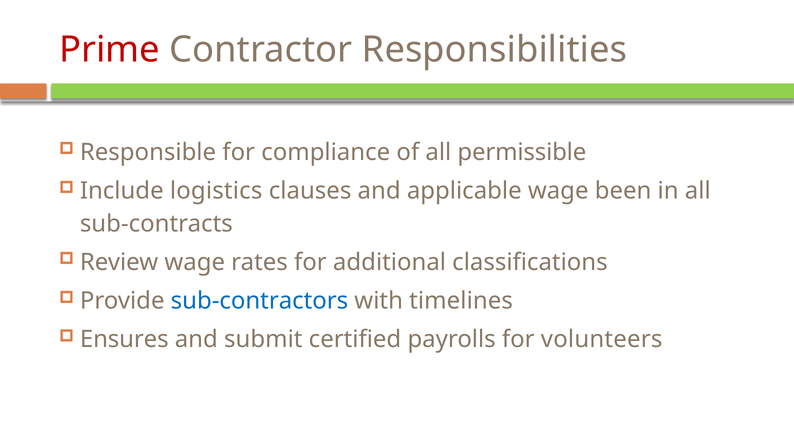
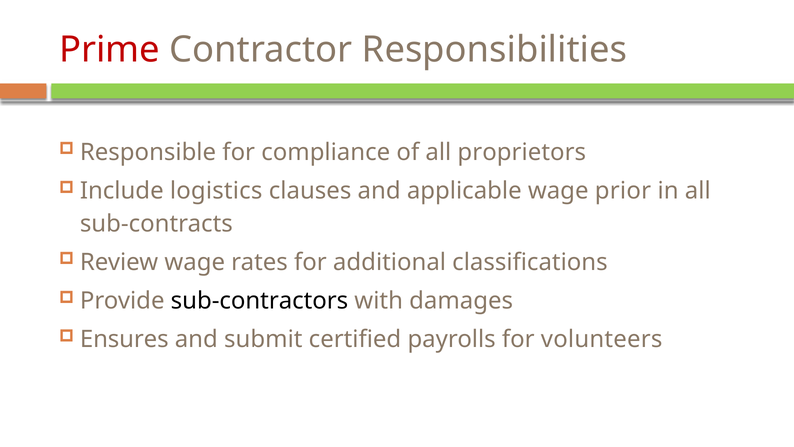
permissible: permissible -> proprietors (522, 152)
been: been -> prior (623, 191)
sub-contractors colour: blue -> black (259, 301)
timelines: timelines -> damages (461, 301)
